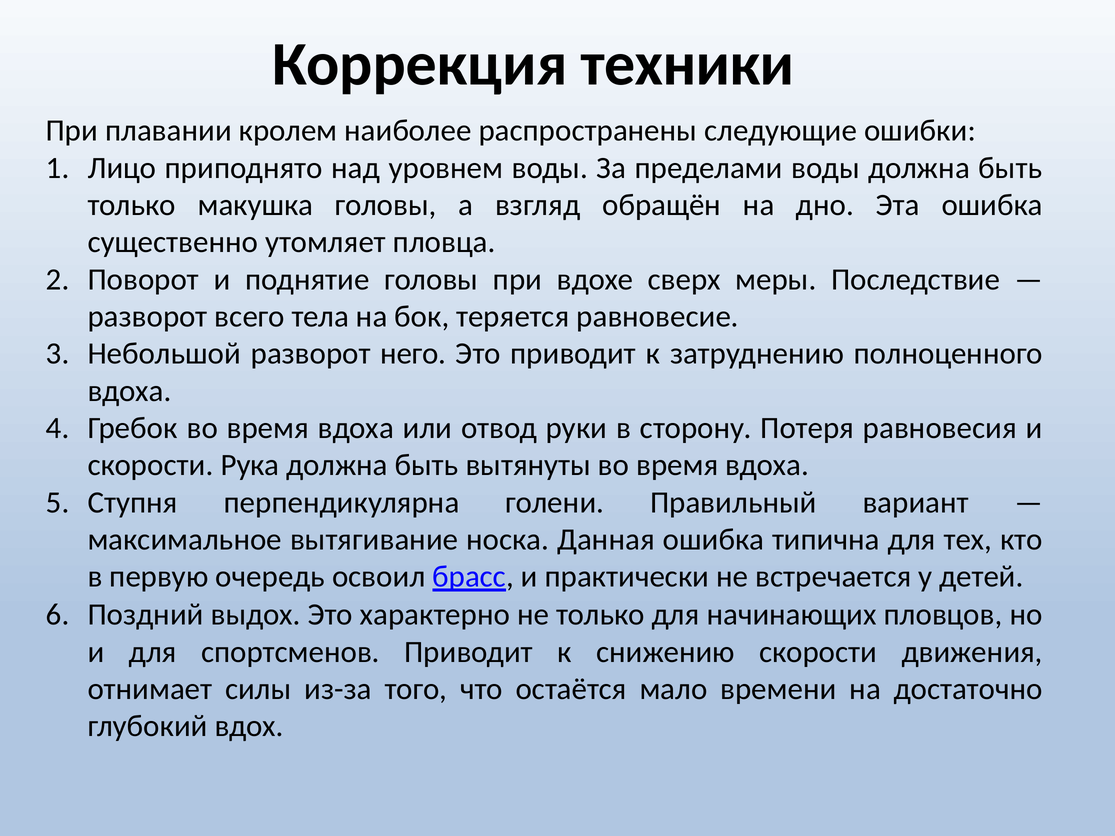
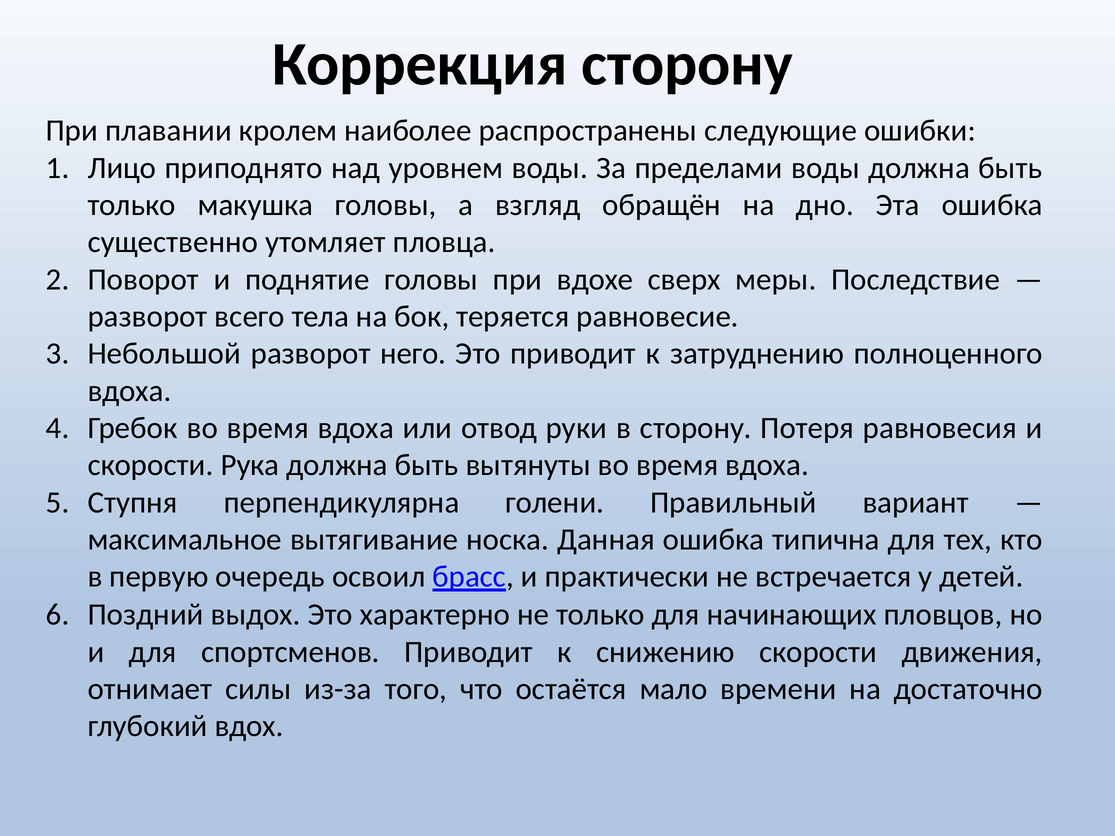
Коррекция техники: техники -> сторону (687, 64)
